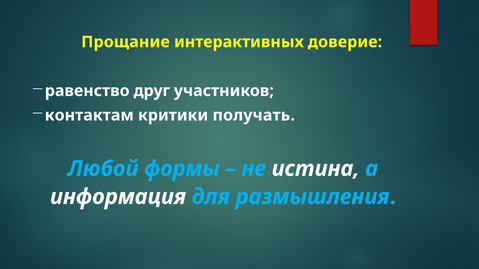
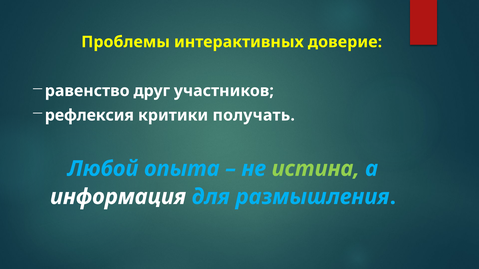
Прощание: Прощание -> Проблемы (126, 42)
контактам: контактам -> рефлексия (89, 115)
формы: формы -> опыта (182, 169)
истина colour: white -> light green (316, 169)
